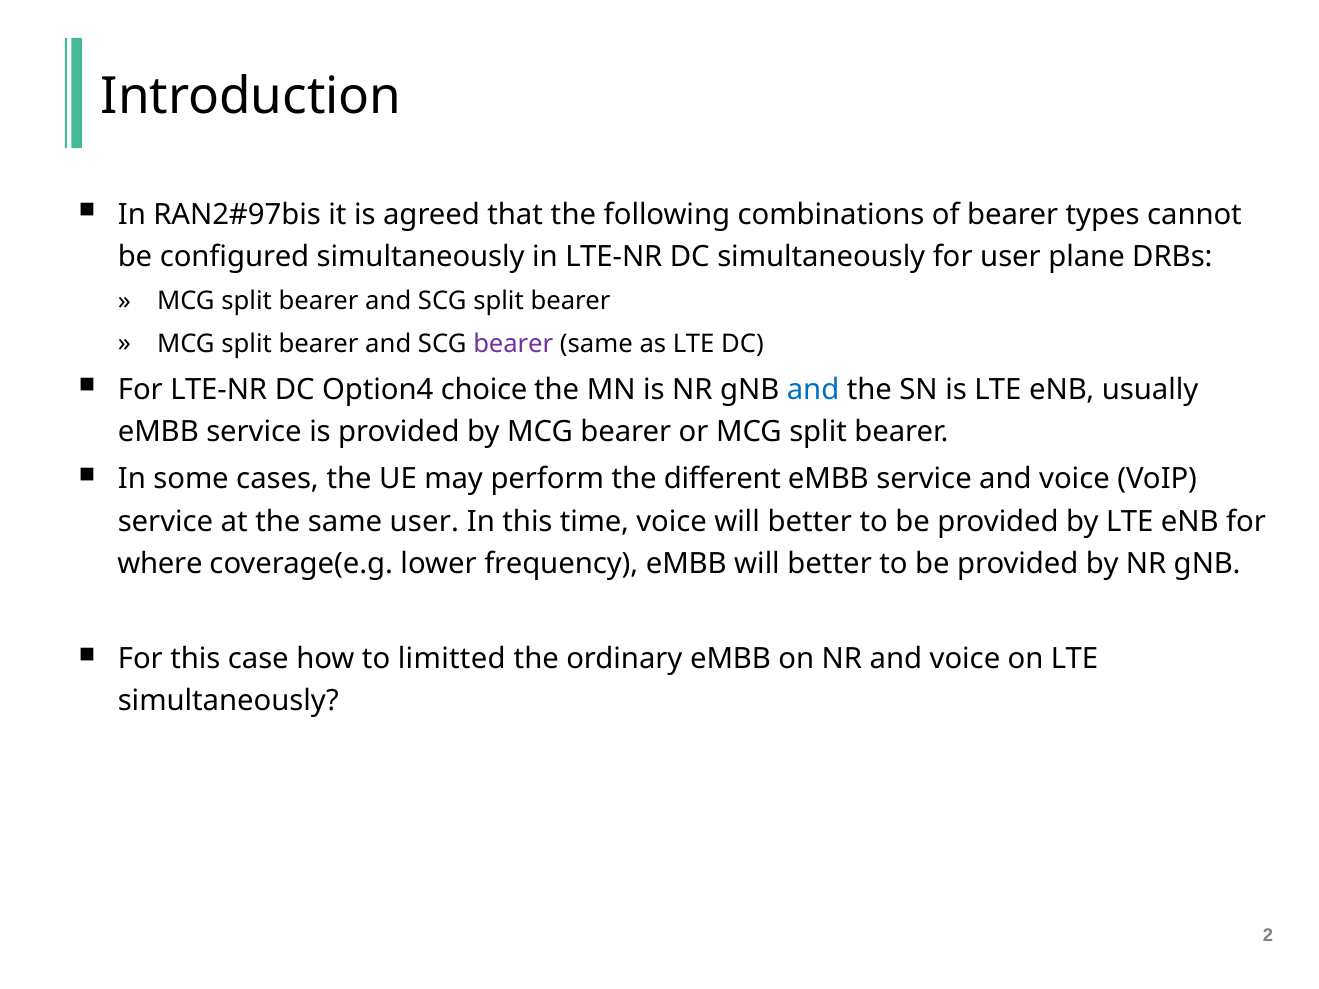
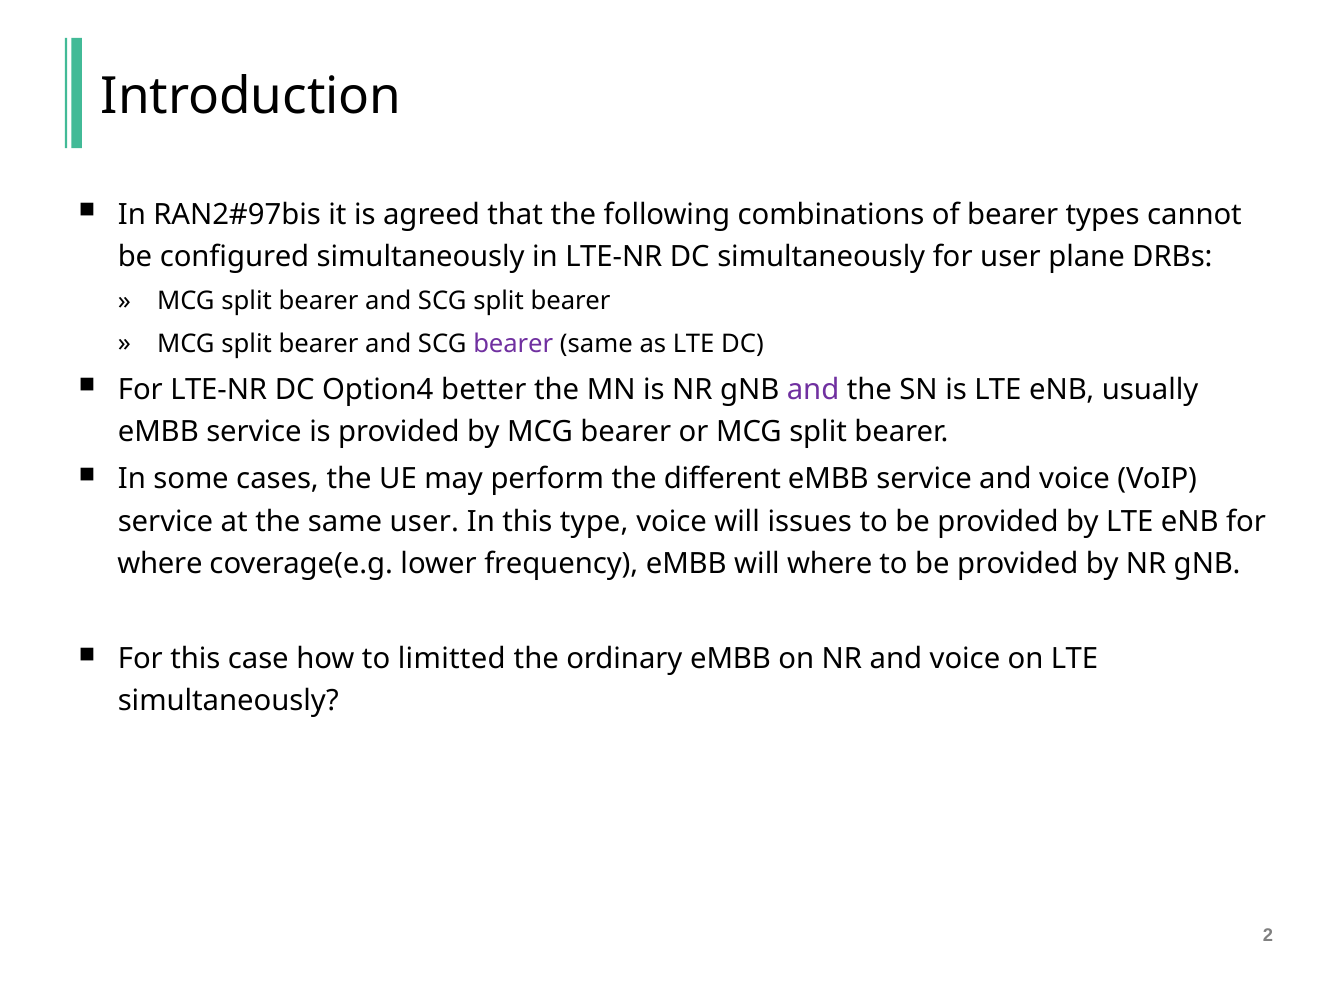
choice: choice -> better (484, 390)
and colour: blue -> purple (813, 390)
time: time -> type (594, 522)
voice will better: better -> issues (810, 522)
eMBB will better: better -> where (830, 564)
